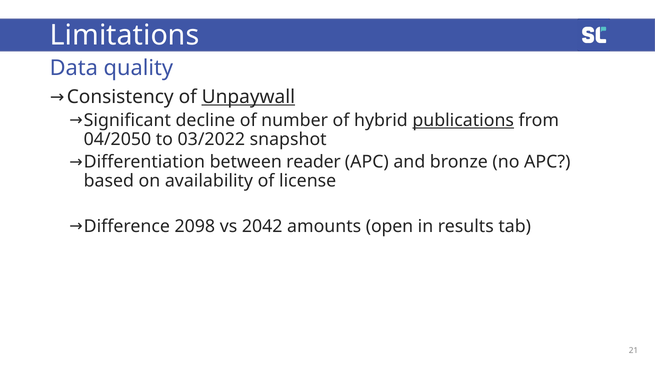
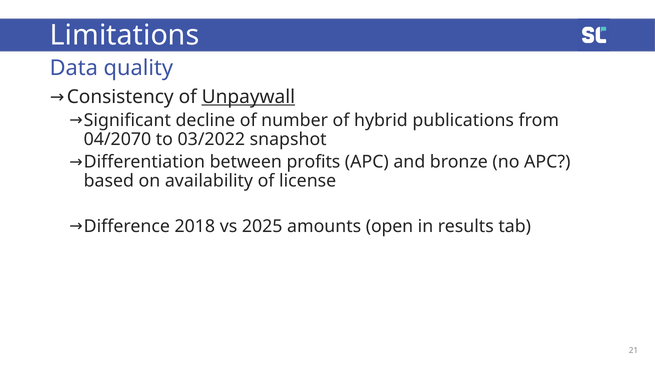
publications underline: present -> none (463, 120)
04/2050: 04/2050 -> 04/2070 (117, 140)
reader: reader -> profits (313, 162)
2098: 2098 -> 2018 (195, 227)
2042: 2042 -> 2025 (262, 227)
